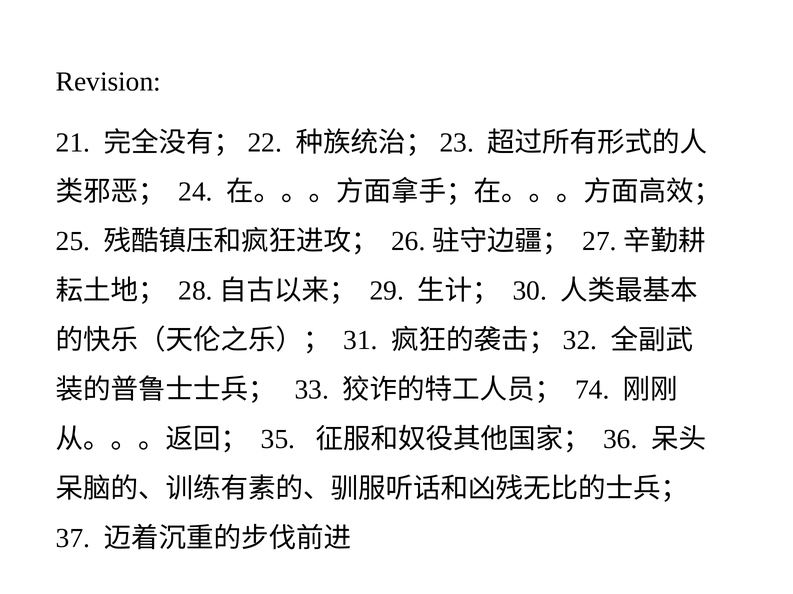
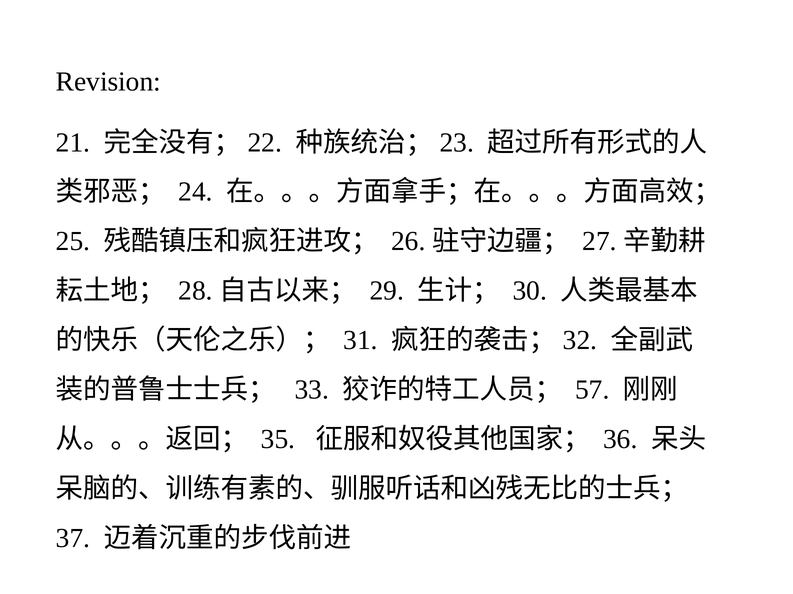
74: 74 -> 57 (592, 390)
